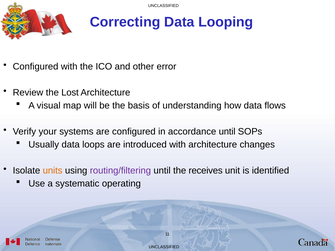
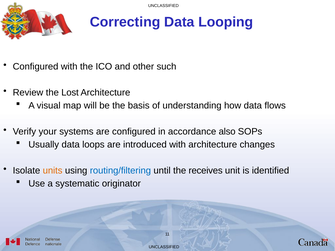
error: error -> such (166, 67)
accordance until: until -> also (227, 132)
routing/filtering colour: purple -> blue (120, 171)
operating: operating -> originator (121, 184)
